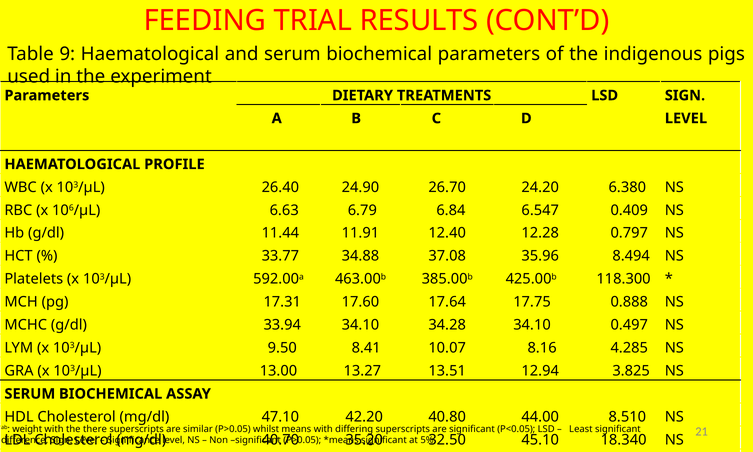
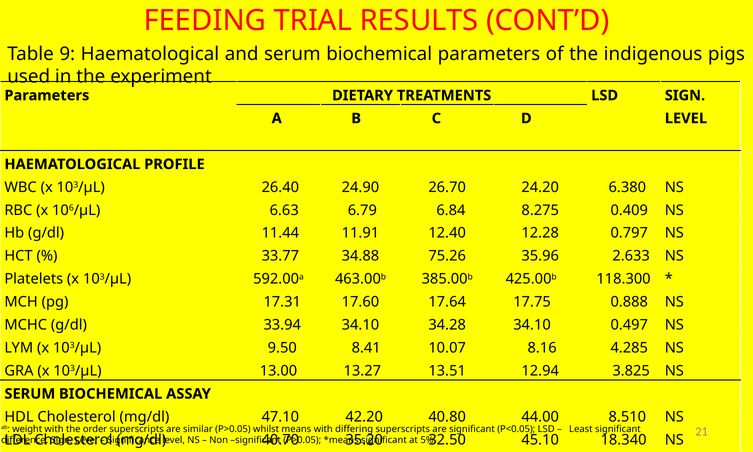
6.547: 6.547 -> 8.275 (540, 210)
37.08: 37.08 -> 75.26 (447, 256)
8.494: 8.494 -> 2.633 (631, 256)
there: there -> order (95, 429)
